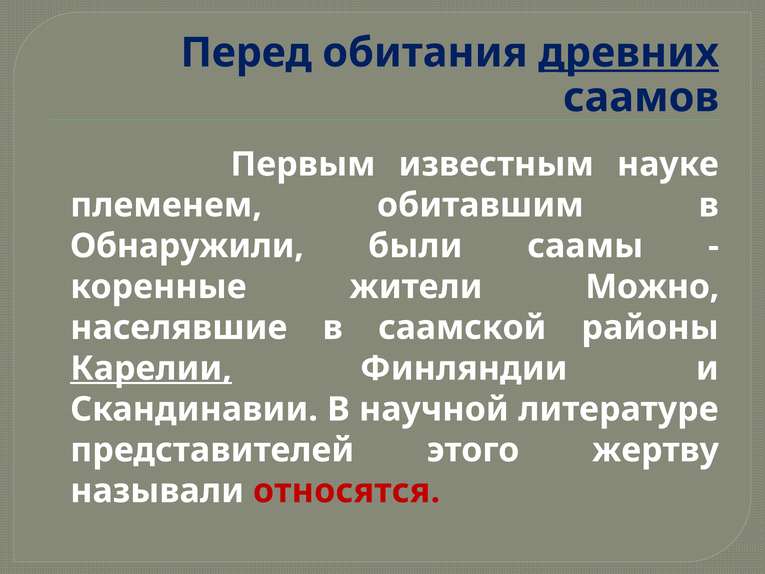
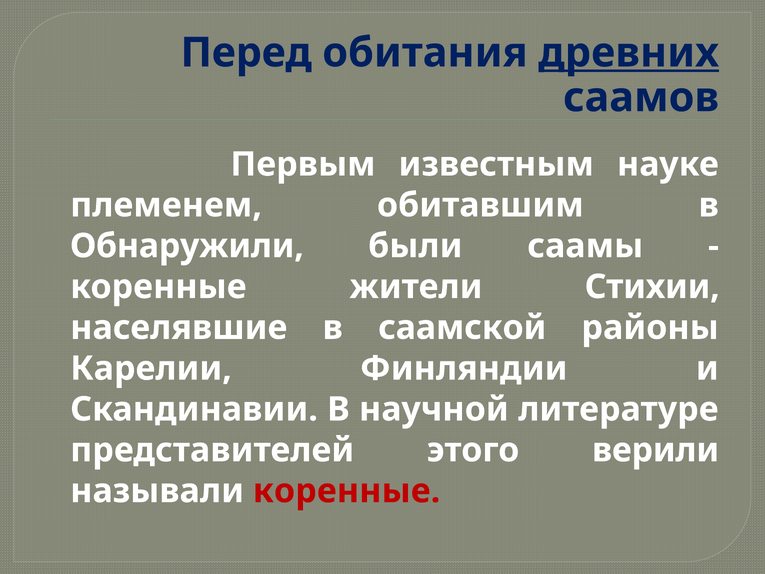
Можно: Можно -> Стихии (652, 287)
Карелии underline: present -> none (151, 368)
жертву: жертву -> верили (656, 450)
называли относятся: относятся -> коренные (347, 491)
